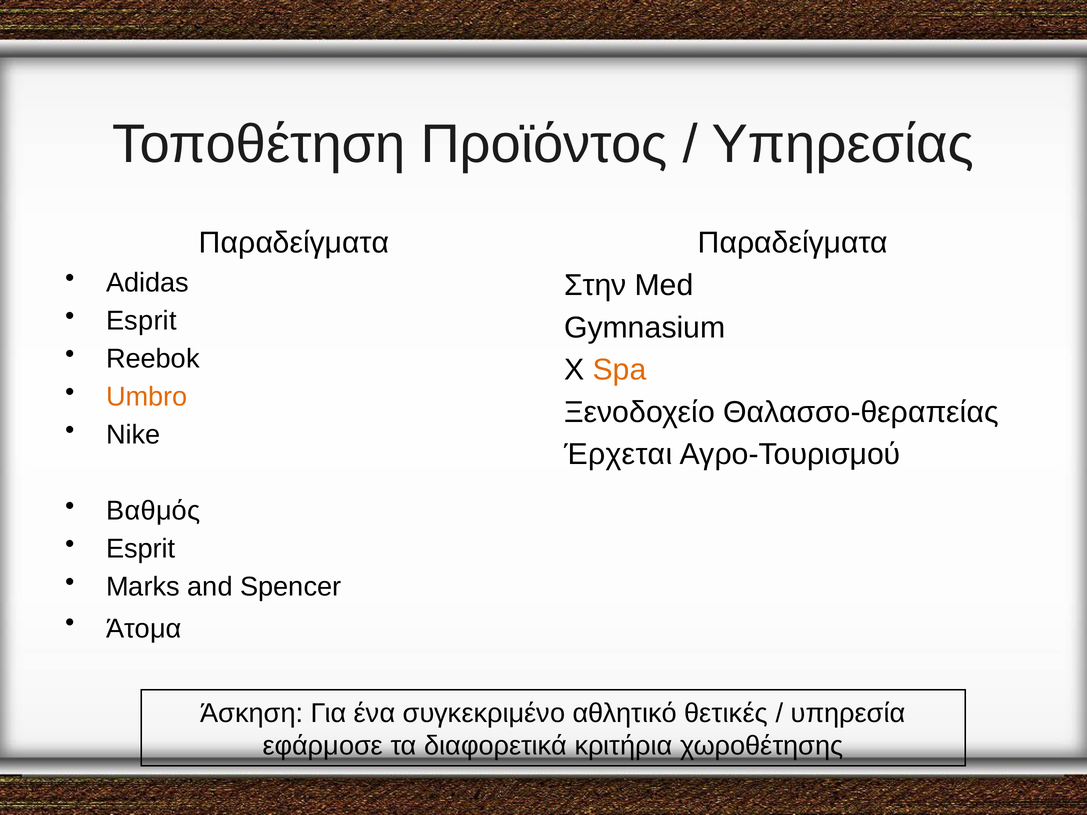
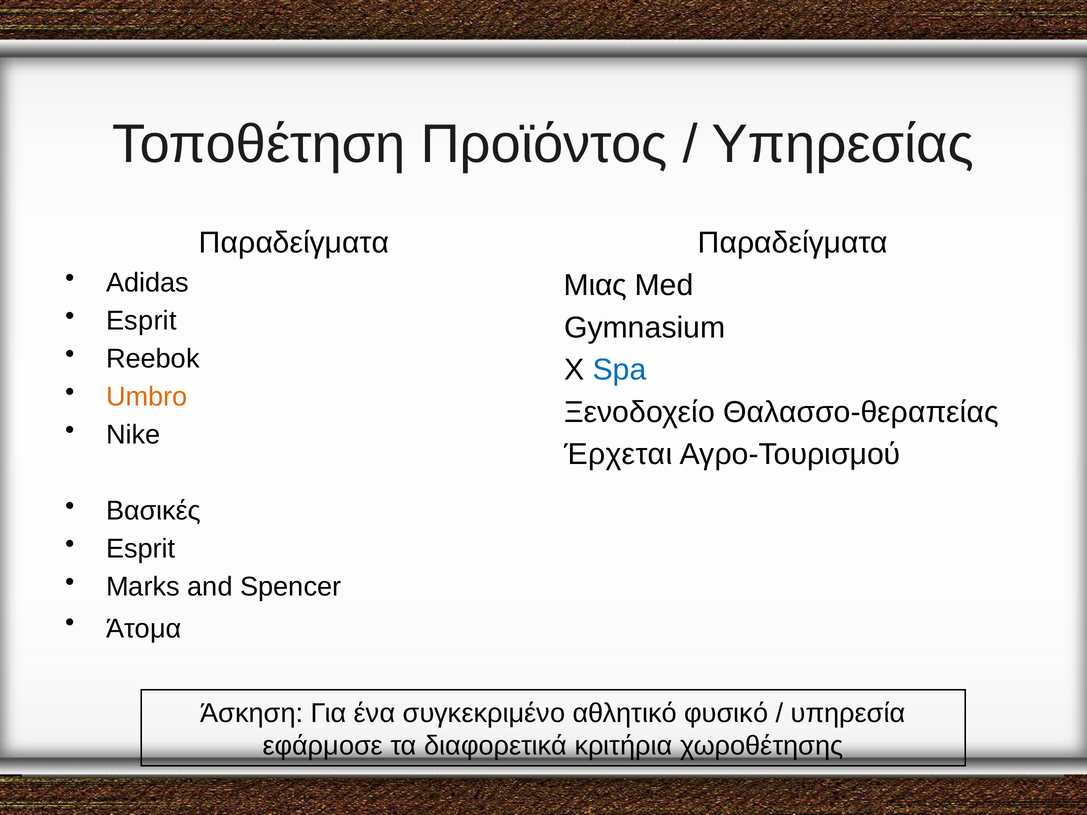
Στην: Στην -> Μιας (595, 285)
Spa colour: orange -> blue (620, 370)
Βαθμός: Βαθμός -> Βασικές (154, 511)
θετικές: θετικές -> φυσικό (726, 714)
